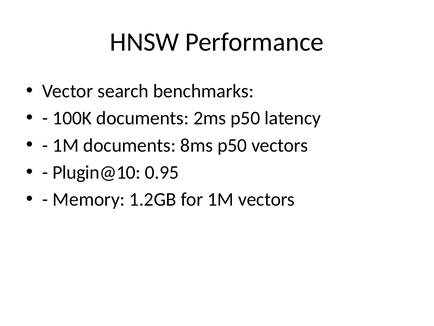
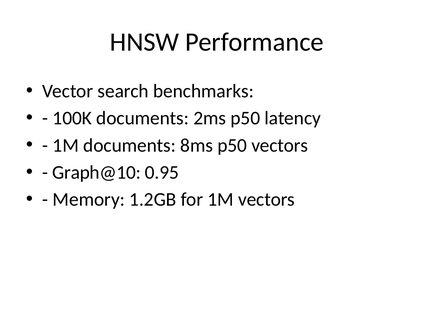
Plugin@10: Plugin@10 -> Graph@10 (97, 172)
